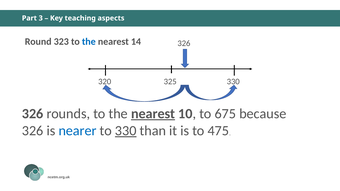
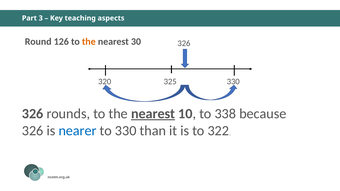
323: 323 -> 126 (61, 42)
the colour: blue -> orange (89, 42)
14: 14 -> 30 (136, 42)
675: 675 -> 338 (225, 114)
330 underline: present -> none (126, 131)
475: 475 -> 322 (218, 131)
